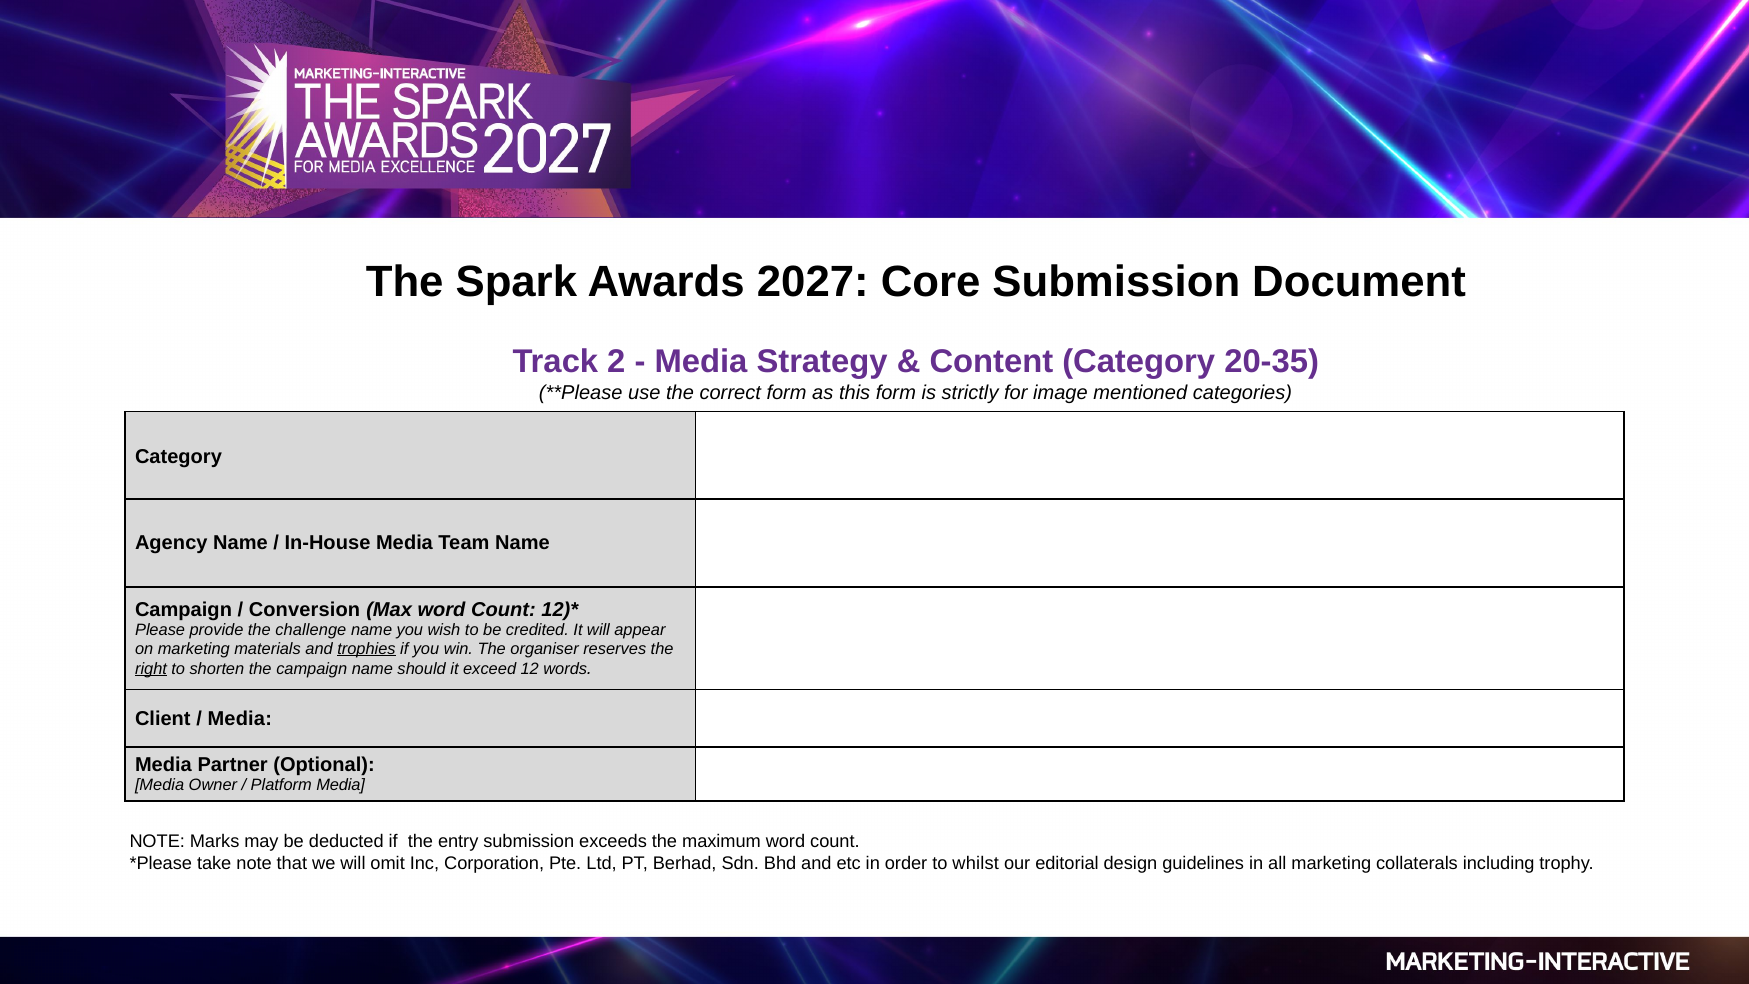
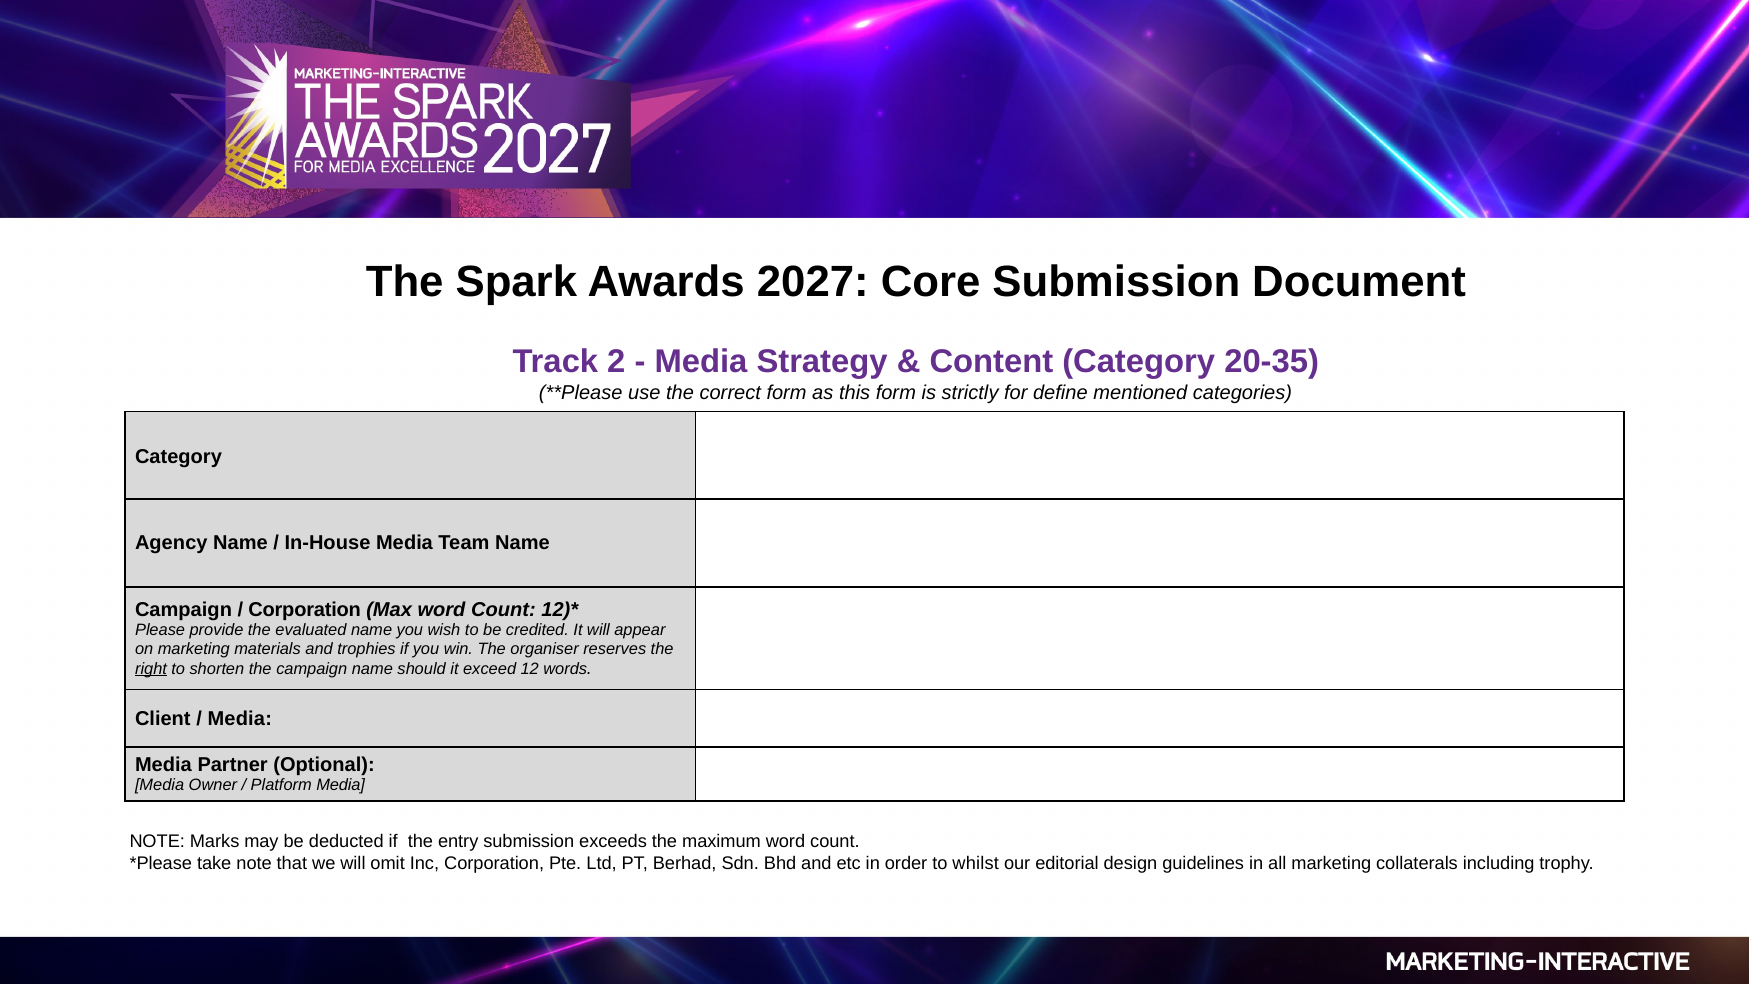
image: image -> define (1060, 393)
Conversion: Conversion -> Corporation (305, 610)
challenge: challenge -> evaluated (311, 630)
trophies underline: present -> none (366, 649)
